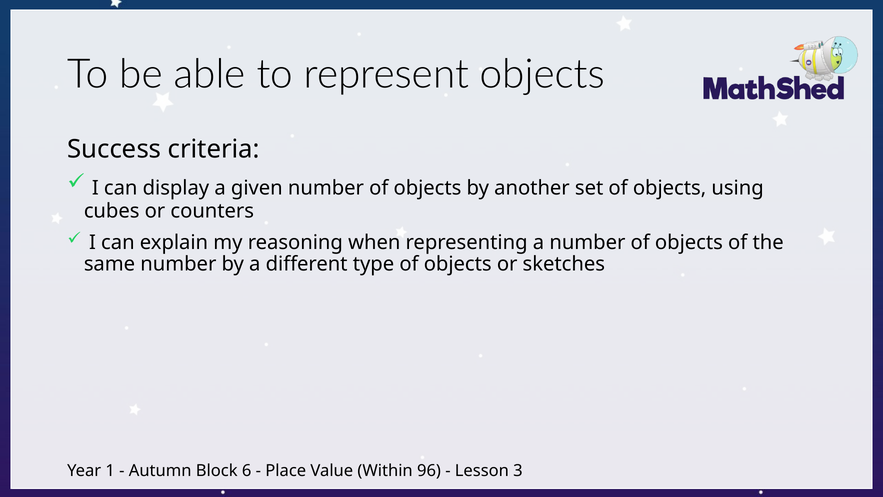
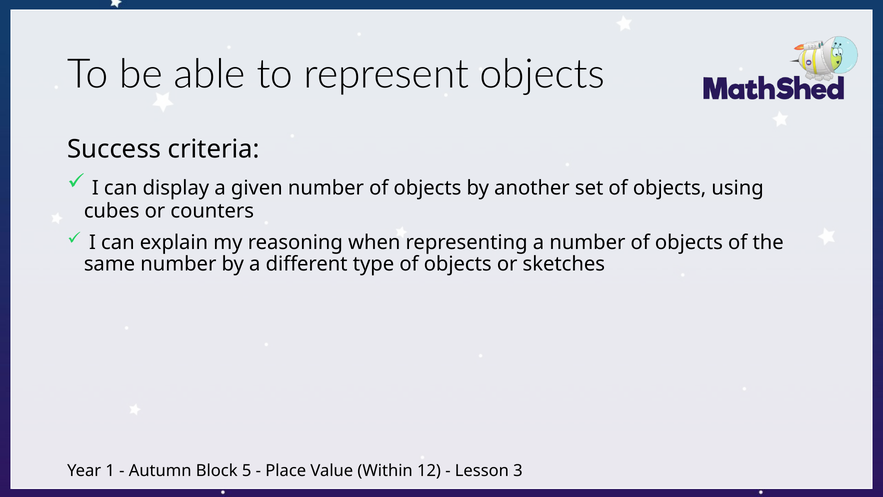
6: 6 -> 5 (247, 470)
96: 96 -> 12 (429, 470)
